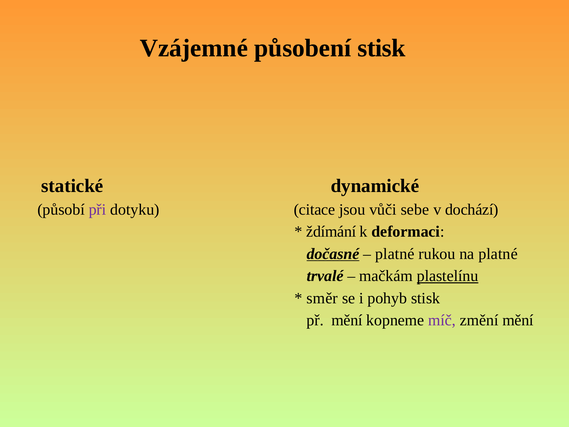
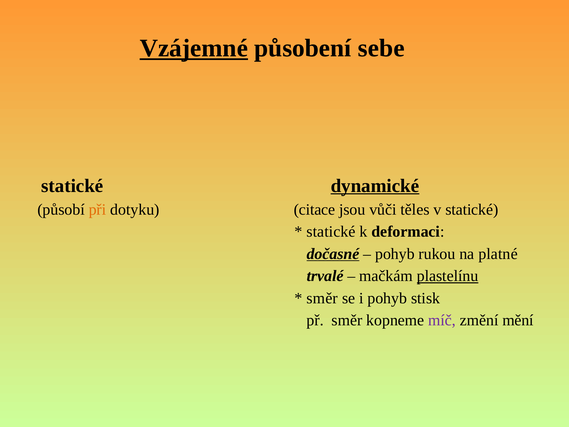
Vzájemné underline: none -> present (194, 48)
působení stisk: stisk -> sebe (381, 48)
dynamické underline: none -> present (375, 186)
při colour: purple -> orange (98, 209)
sebe: sebe -> těles (415, 209)
v dochází: dochází -> statické (472, 209)
ždímání: ždímání -> statické (331, 232)
platné: platné -> pohyb (395, 254)
př mění: mění -> směr (347, 320)
